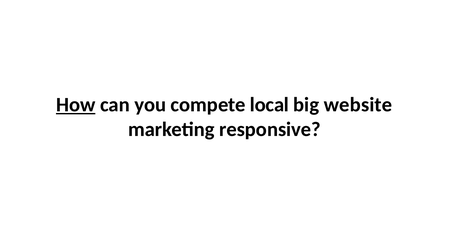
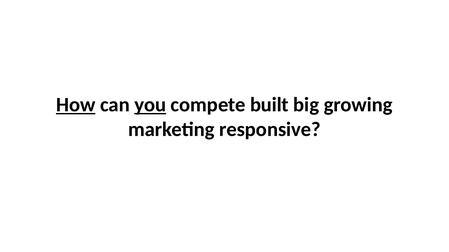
you underline: none -> present (150, 105)
local: local -> built (269, 105)
website: website -> growing (358, 105)
